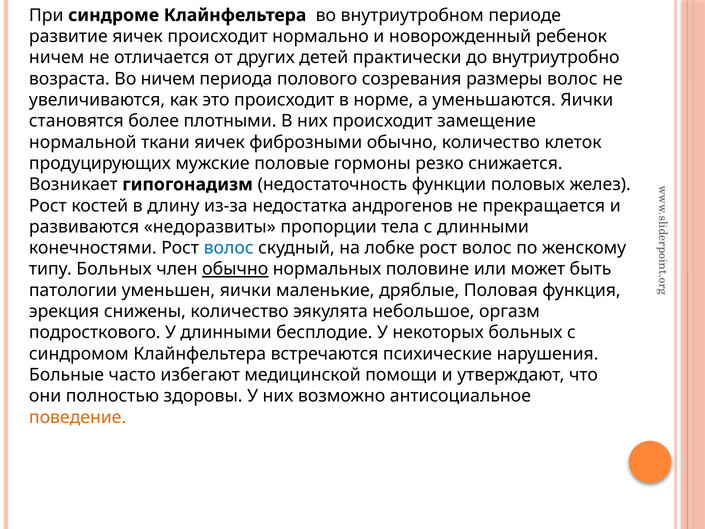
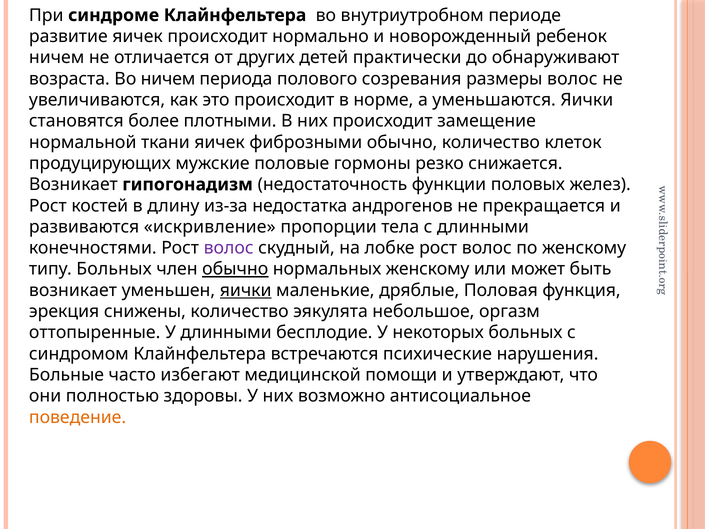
внутриутробно: внутриутробно -> обнаруживают (556, 58)
недоразвиты: недоразвиты -> искривление (210, 227)
волос colour: blue -> purple (229, 248)
нормальных половине: половине -> женскому (428, 269)
патологии: патологии -> возникает (73, 290)
яички underline: none -> present (246, 290)
подросткового: подросткового -> оттопыренные (95, 333)
